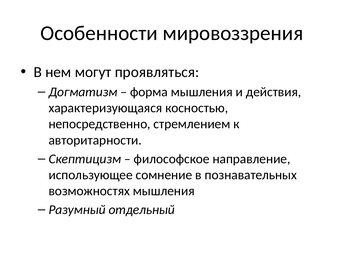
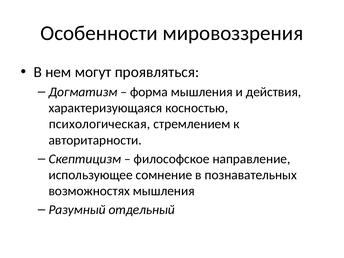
непосредственно: непосредственно -> психологическая (99, 124)
